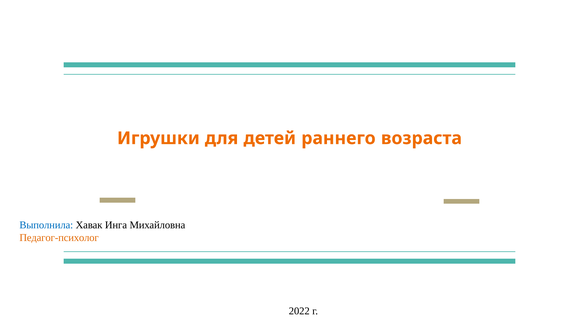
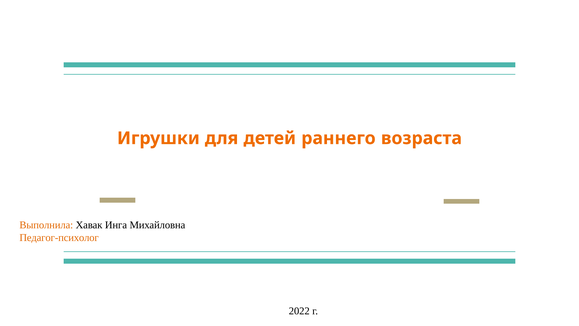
Выполнила colour: blue -> orange (46, 225)
